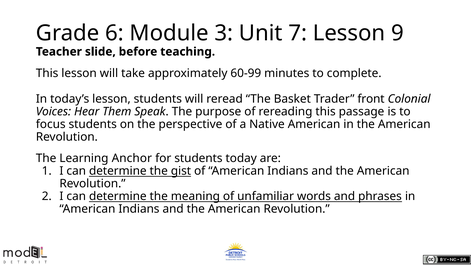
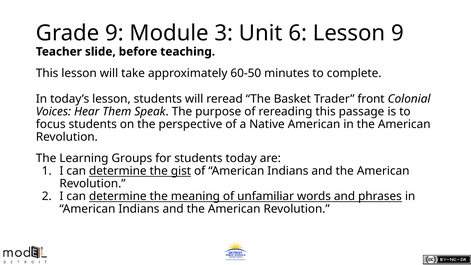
Grade 6: 6 -> 9 (114, 33)
7: 7 -> 6 (298, 33)
60-99: 60-99 -> 60-50 (246, 73)
Anchor: Anchor -> Groups (132, 158)
